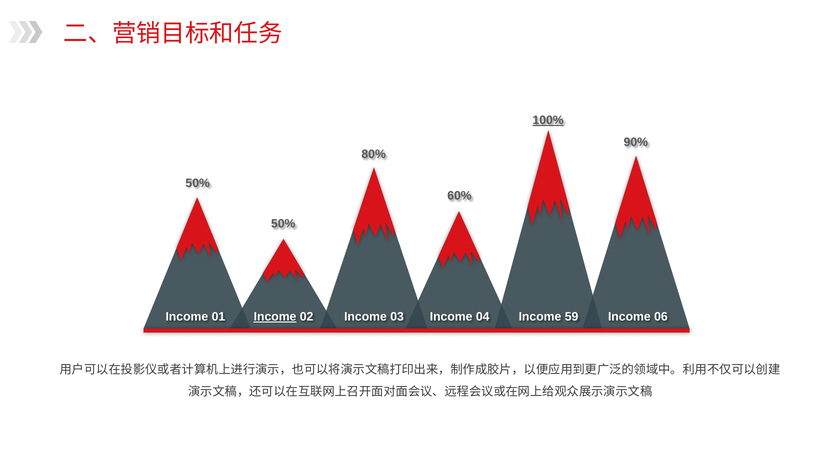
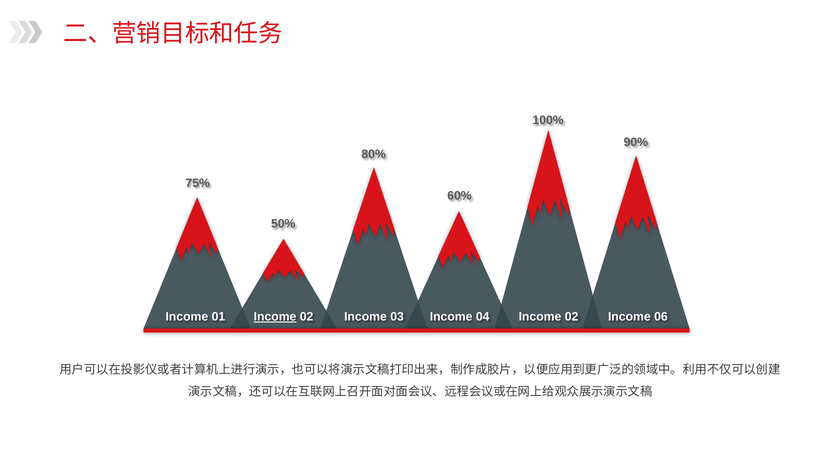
100% underline: present -> none (548, 120)
50%: 50% -> 75% (198, 183)
04 Income 59: 59 -> 02 (572, 317)
